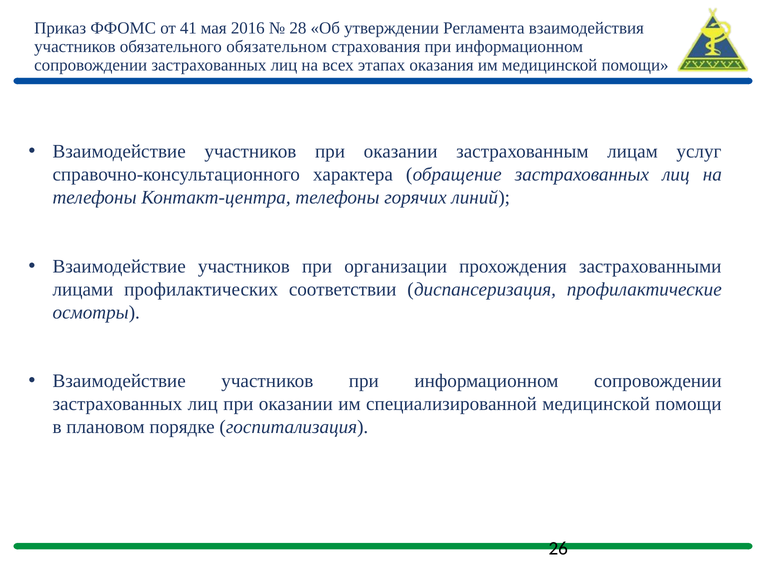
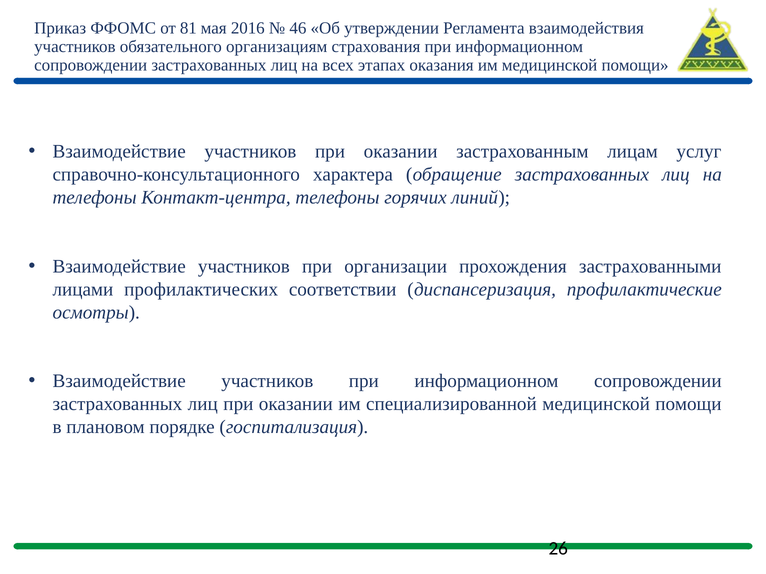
41: 41 -> 81 (188, 28)
28: 28 -> 46 (298, 28)
обязательном: обязательном -> организациям (277, 47)
